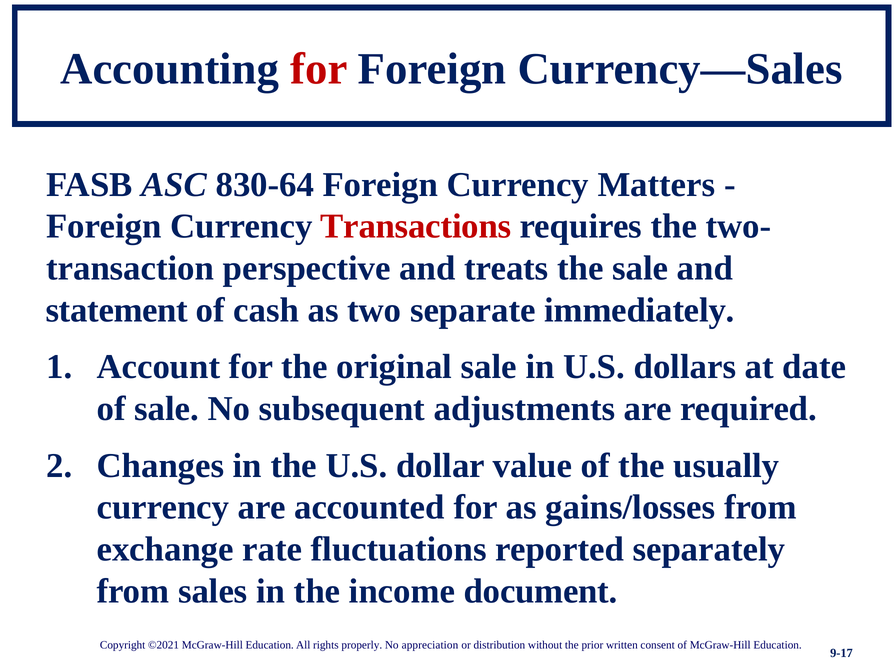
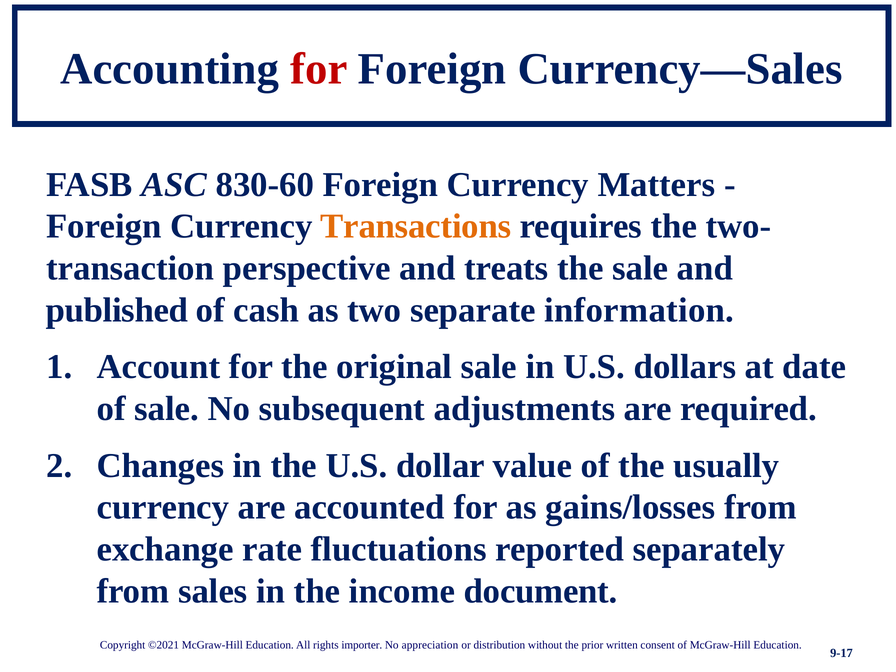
830-64: 830-64 -> 830-60 (265, 185)
Transactions colour: red -> orange (416, 226)
statement: statement -> published (117, 310)
immediately: immediately -> information (639, 310)
properly: properly -> importer (362, 645)
